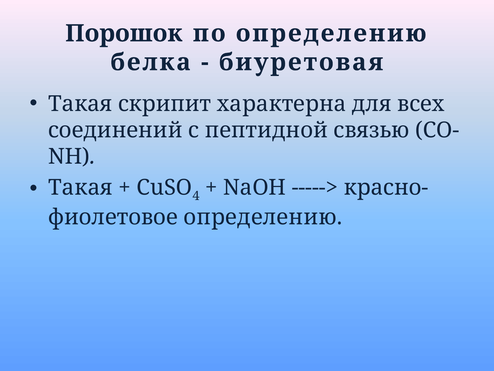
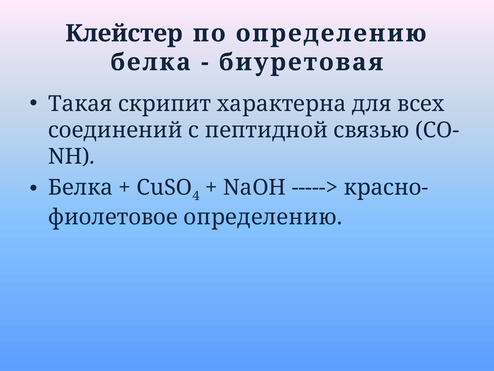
Порошок: Порошок -> Клейстер (124, 33)
Такая: Такая -> Белка (81, 187)
